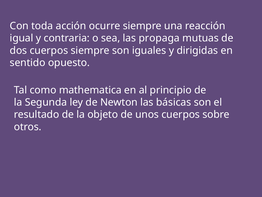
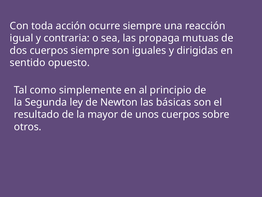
mathematica: mathematica -> simplemente (90, 90)
objeto: objeto -> mayor (103, 114)
